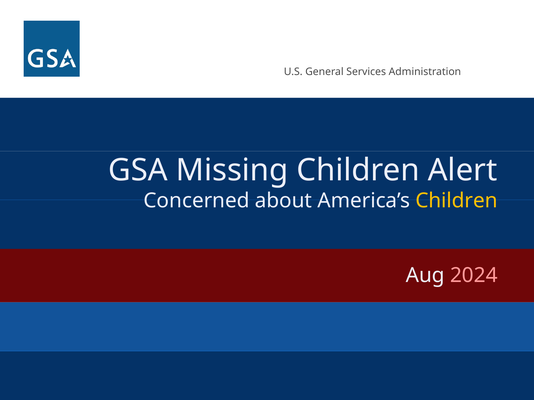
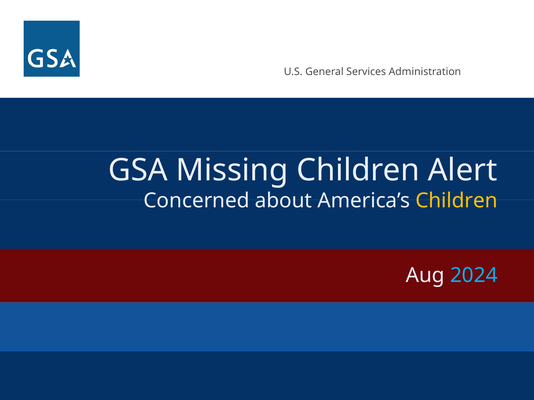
2024 colour: pink -> light blue (474, 276)
